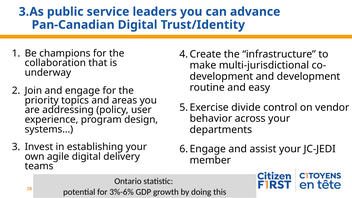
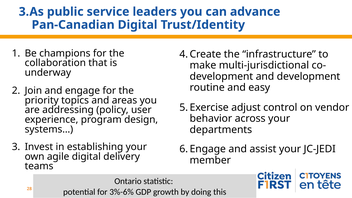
divide: divide -> adjust (246, 107)
